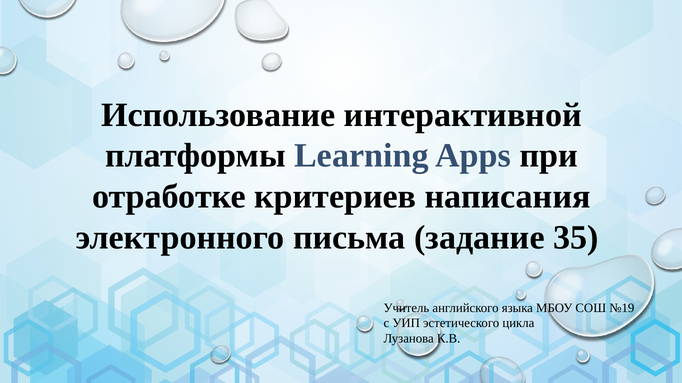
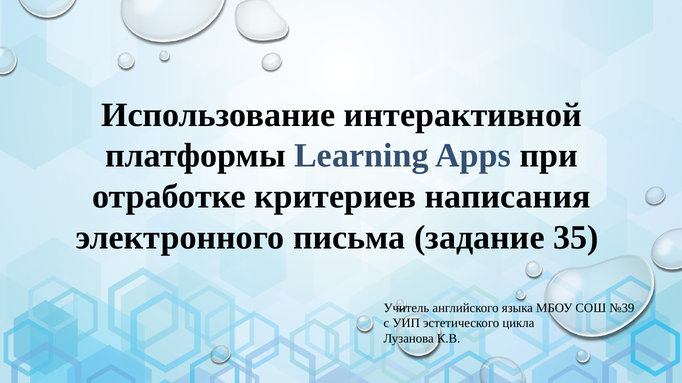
№19: №19 -> №39 (622, 308)
